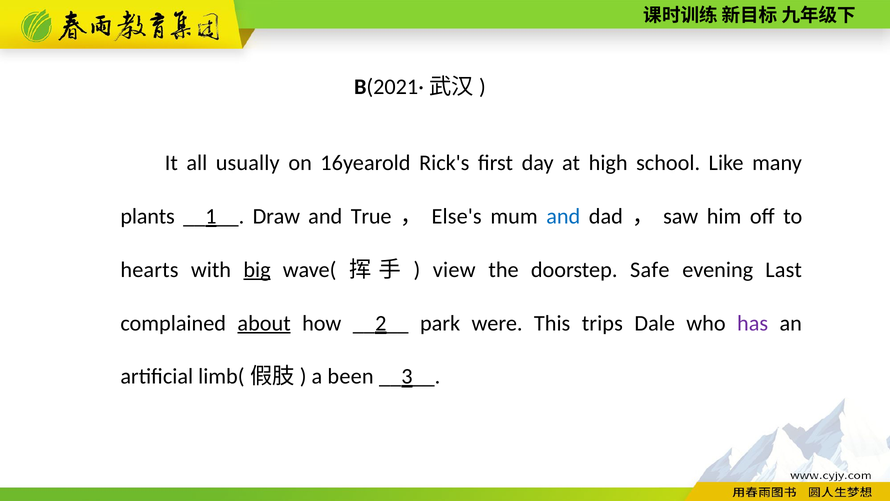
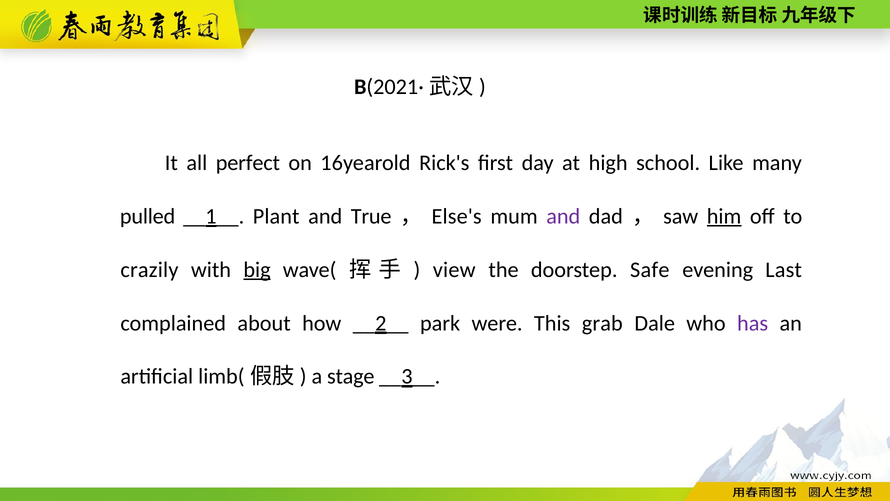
usually: usually -> perfect (248, 163)
plants: plants -> pulled (148, 216)
Draw: Draw -> Plant (276, 216)
and colour: blue -> purple (563, 216)
him underline: none -> present (724, 216)
hearts: hearts -> crazily (149, 270)
about underline: present -> none (264, 323)
trips: trips -> grab (602, 323)
been: been -> stage (351, 376)
